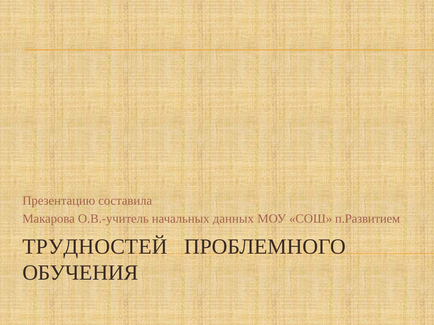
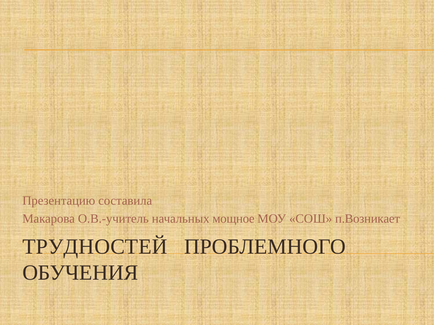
данных: данных -> мощное (234, 219)
п.Развитием: п.Развитием -> п.Возникает (368, 219)
